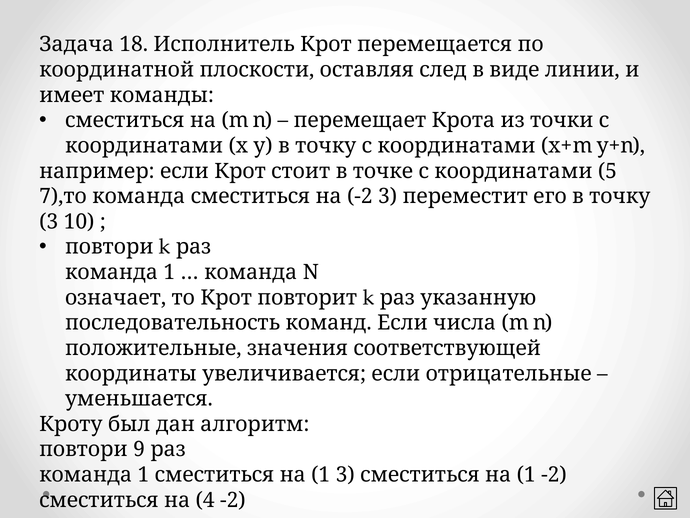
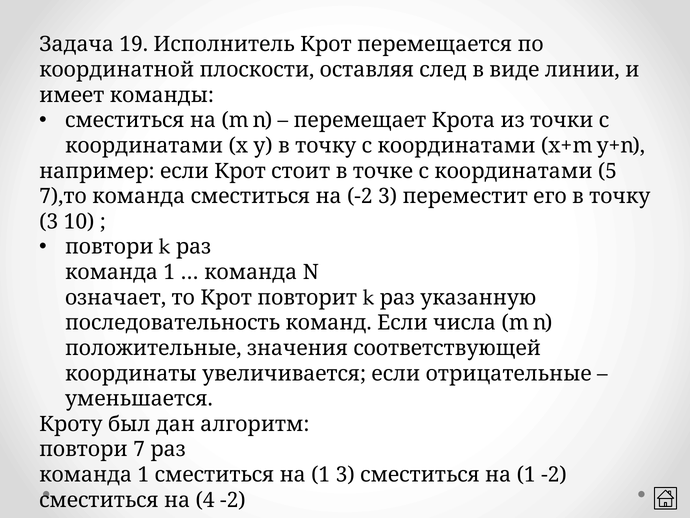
18: 18 -> 19 (134, 44)
9: 9 -> 7 (139, 449)
